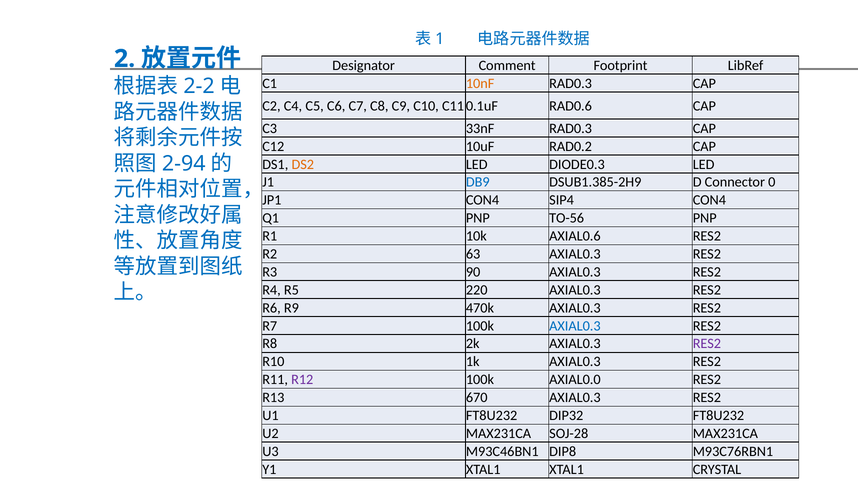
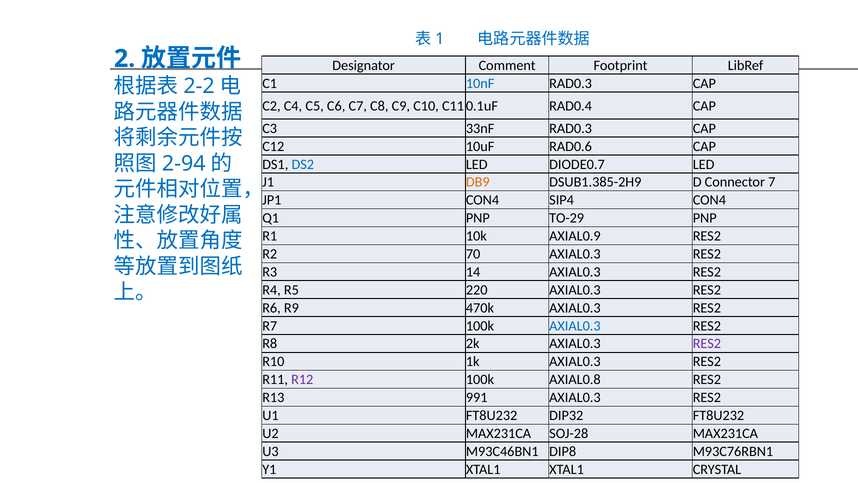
10nF colour: orange -> blue (480, 83)
RAD0.6: RAD0.6 -> RAD0.4 (571, 106)
RAD0.2: RAD0.2 -> RAD0.6 (571, 146)
DS2 colour: orange -> blue (303, 164)
DIODE0.3: DIODE0.3 -> DIODE0.7 (577, 164)
DB9 colour: blue -> orange (478, 182)
0: 0 -> 7 (772, 182)
TO-56: TO-56 -> TO-29 (567, 218)
AXIAL0.6: AXIAL0.6 -> AXIAL0.9 (575, 236)
63: 63 -> 70 (473, 254)
90: 90 -> 14 (473, 272)
AXIAL0.0: AXIAL0.0 -> AXIAL0.8 (575, 379)
670: 670 -> 991 (477, 397)
